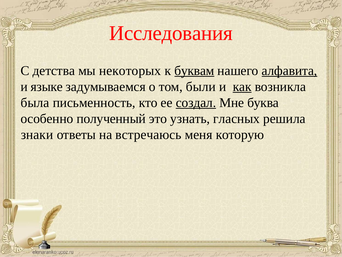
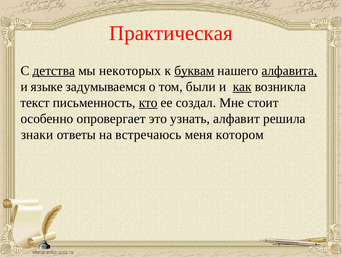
Исследования: Исследования -> Практическая (171, 33)
детства underline: none -> present (54, 70)
была: была -> текст (35, 102)
кто underline: none -> present (148, 102)
создал underline: present -> none (196, 102)
буква: буква -> стоит (263, 102)
полученный: полученный -> опровергает (111, 118)
гласных: гласных -> алфавит (237, 118)
которую: которую -> котором (240, 134)
